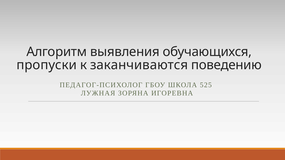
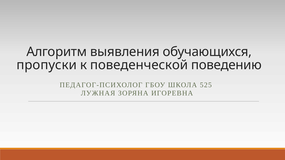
заканчиваются: заканчиваются -> поведенческой (139, 65)
